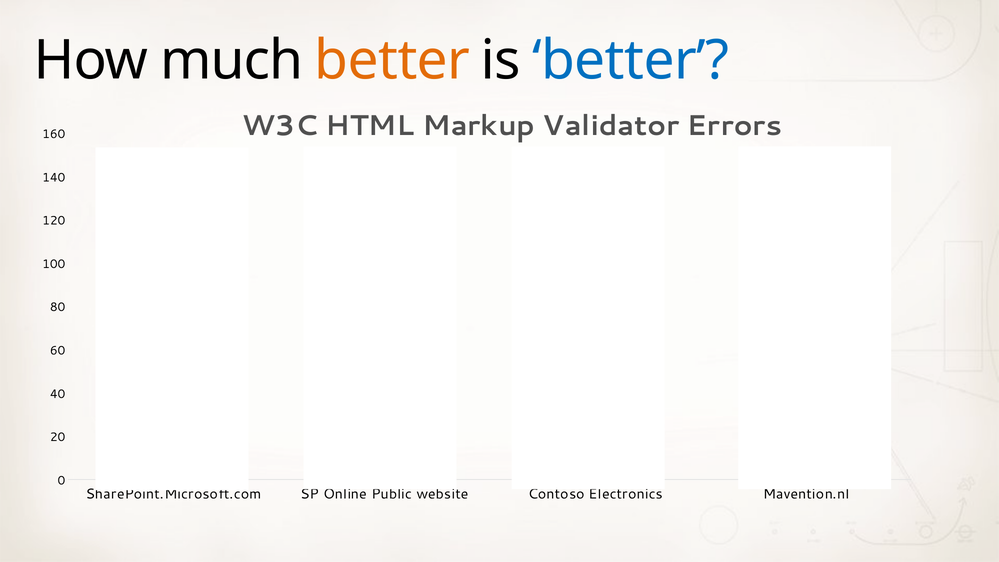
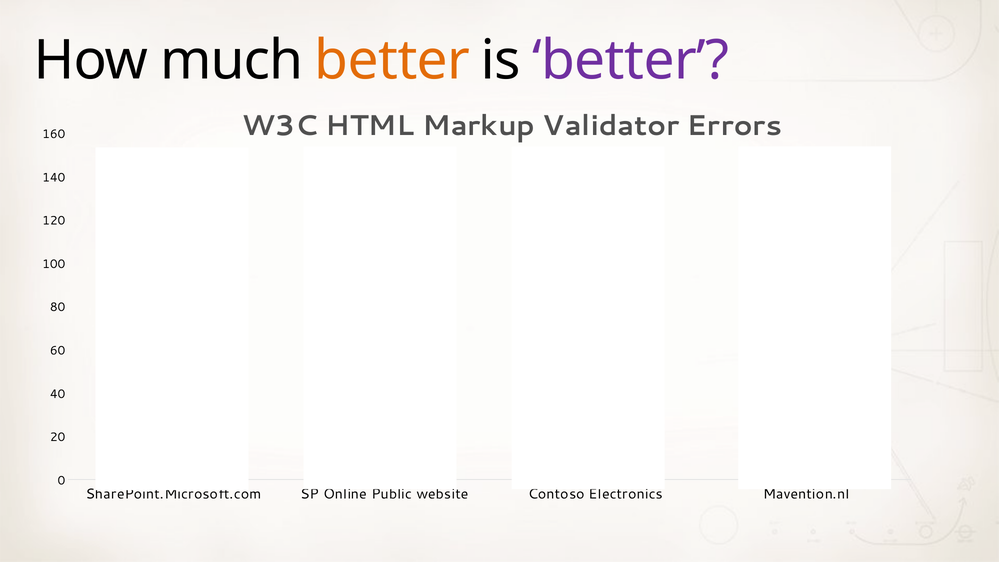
better colour: blue -> purple (631, 60)
